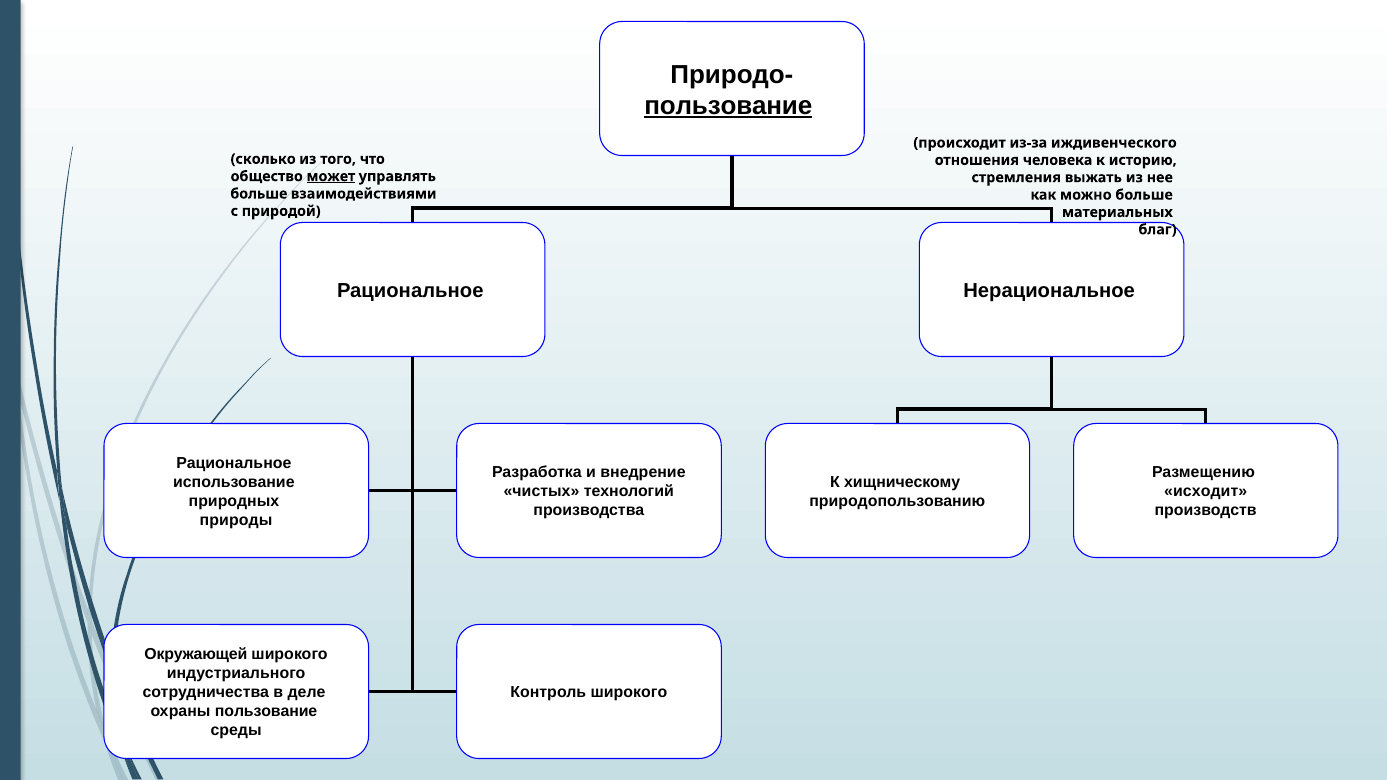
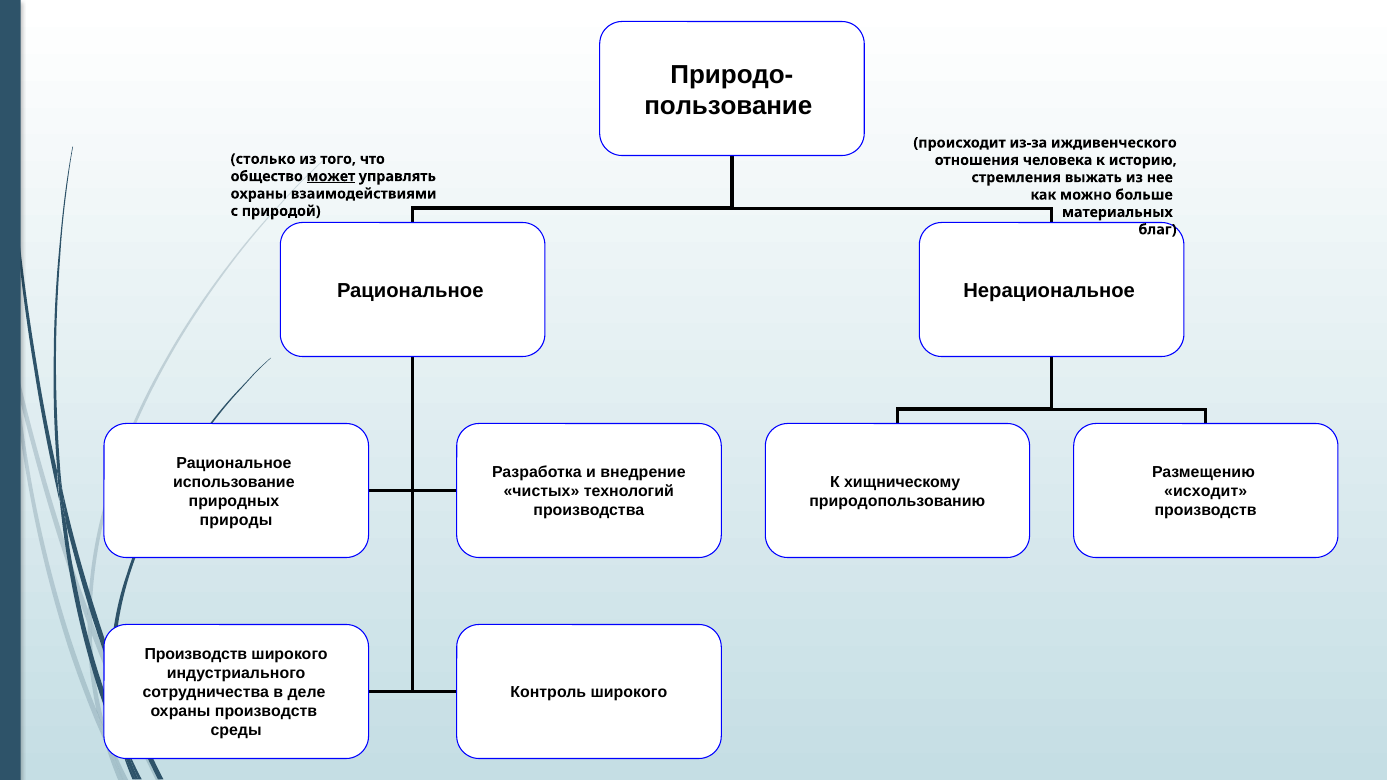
пользование underline: present -> none (728, 106)
сколько: сколько -> столько (263, 159)
больше: больше -> охраны (259, 194)
Окружающей: Окружающей -> Производств (196, 655)
охраны пользование: пользование -> производств (266, 712)
